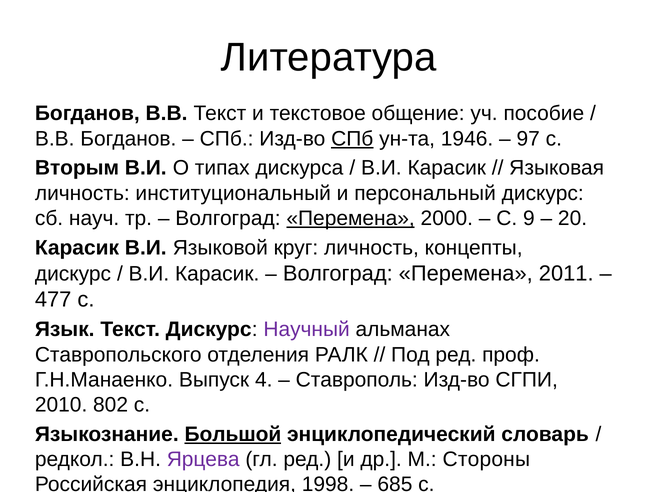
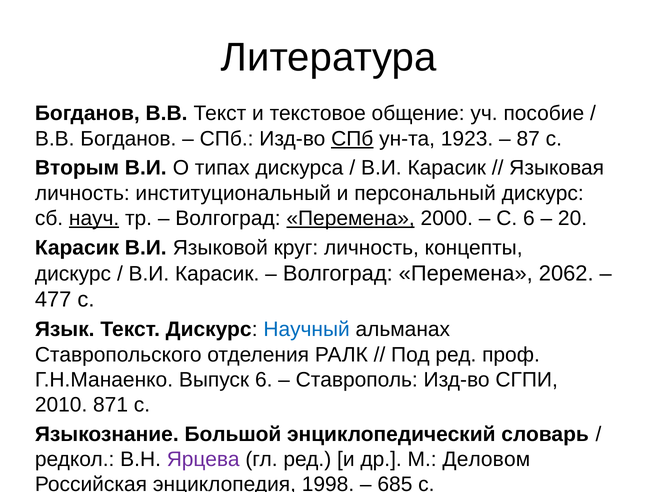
1946: 1946 -> 1923 (467, 139)
97: 97 -> 87 (528, 139)
науч underline: none -> present (94, 218)
С 9: 9 -> 6 (529, 218)
2011: 2011 -> 2062 (566, 273)
Научный colour: purple -> blue (307, 330)
Выпуск 4: 4 -> 6 (264, 380)
802: 802 -> 871 (111, 405)
Большой underline: present -> none (233, 434)
Стороны: Стороны -> Деловом (486, 459)
